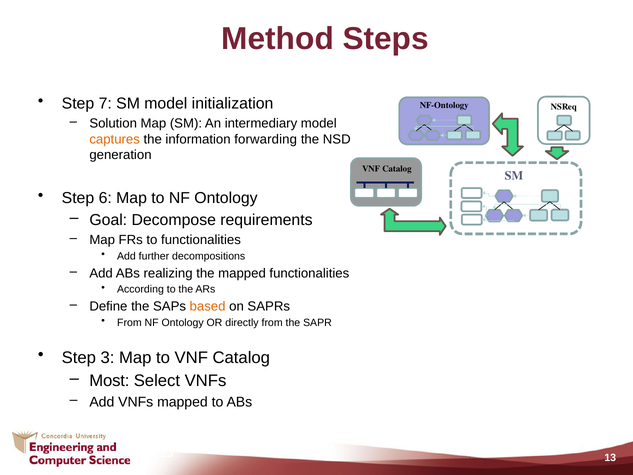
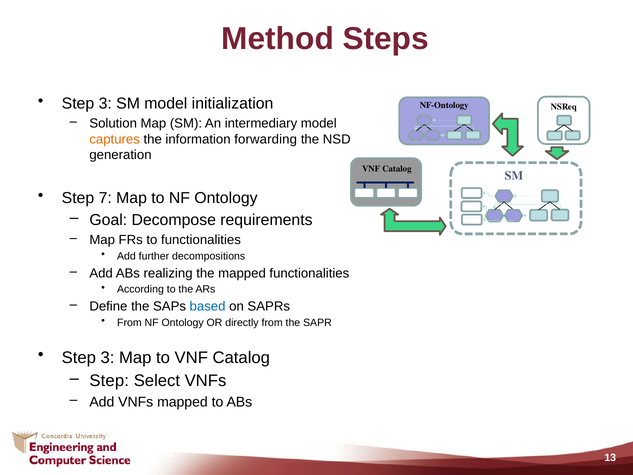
7: 7 -> 3 (105, 103)
6: 6 -> 7 (105, 198)
based colour: orange -> blue (208, 306)
Most: Most -> Step (109, 381)
